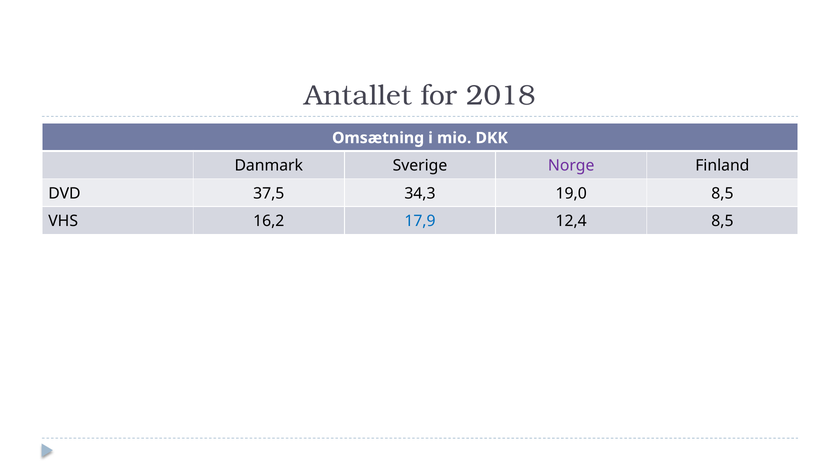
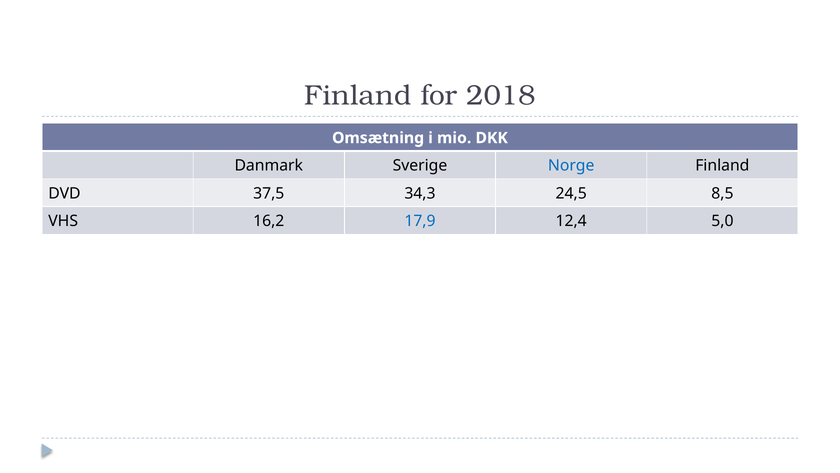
Antallet: Antallet -> Finland (358, 95)
Norge colour: purple -> blue (571, 166)
19,0: 19,0 -> 24,5 (571, 193)
12,4 8,5: 8,5 -> 5,0 (722, 221)
